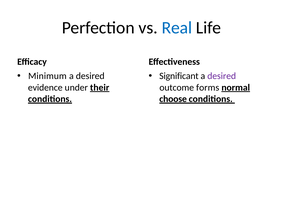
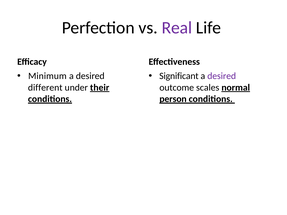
Real colour: blue -> purple (177, 28)
evidence: evidence -> different (45, 88)
forms: forms -> scales (208, 88)
choose: choose -> person (173, 99)
